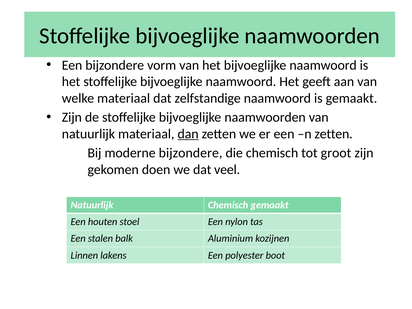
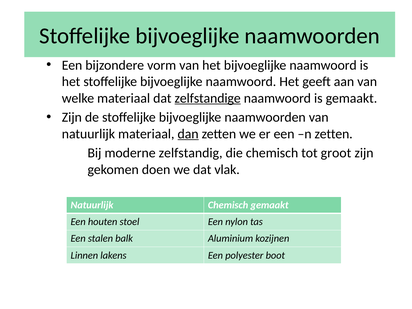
zelfstandige underline: none -> present (208, 98)
moderne bijzondere: bijzondere -> zelfstandig (191, 153)
veel: veel -> vlak (227, 170)
